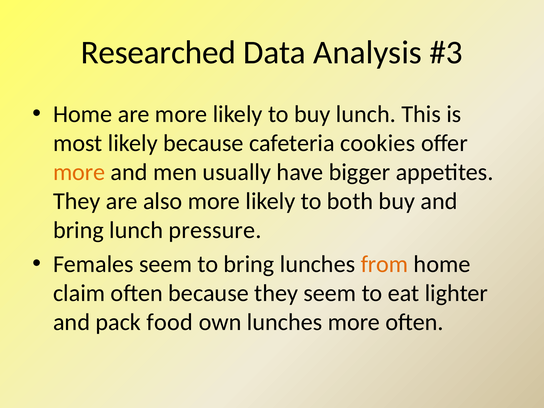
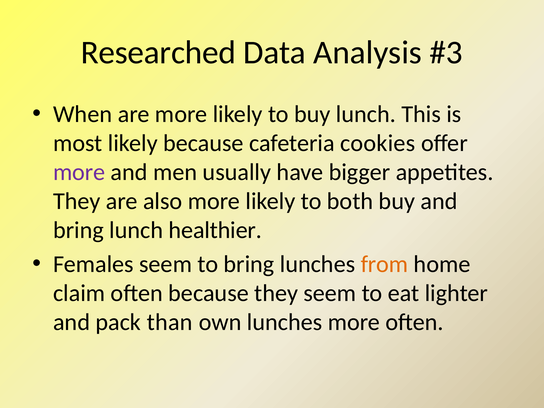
Home: Home -> When (83, 114)
more colour: orange -> purple (79, 172)
pressure: pressure -> healthier (215, 230)
food: food -> than (170, 322)
